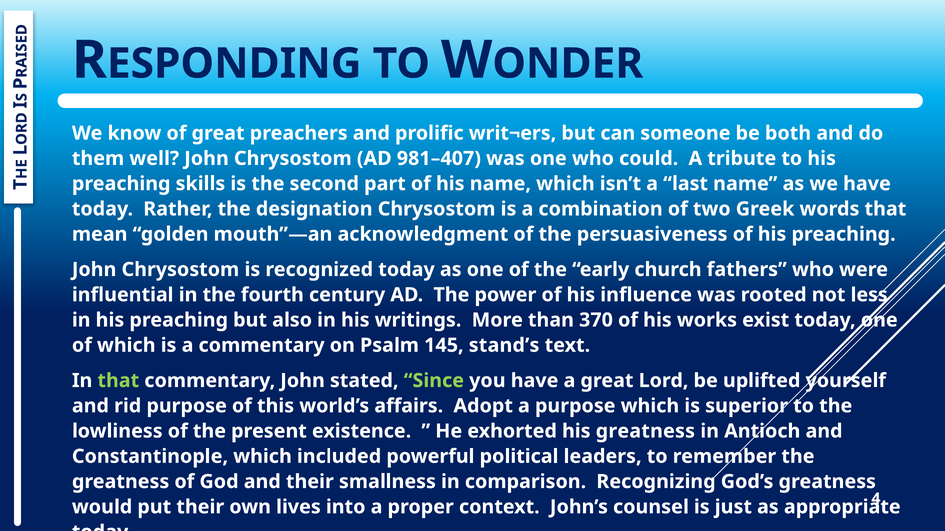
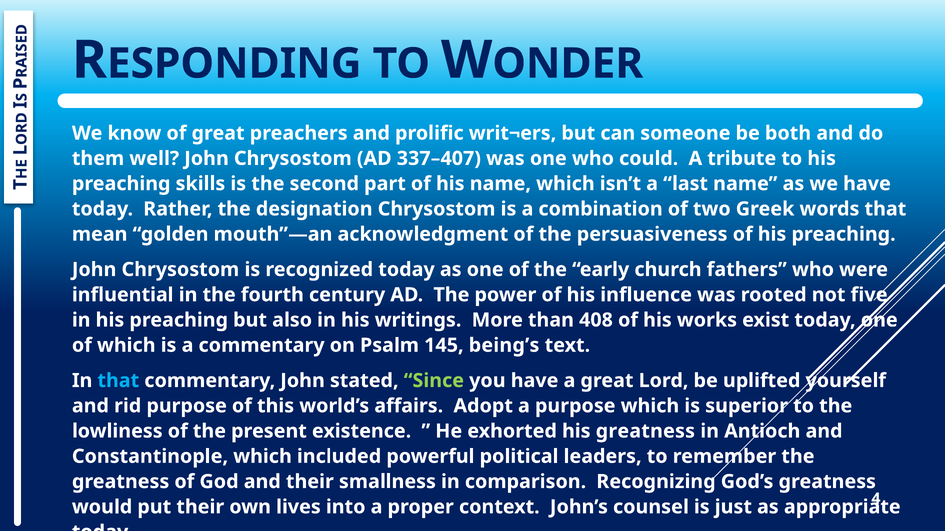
981–407: 981–407 -> 337–407 (439, 159)
less: less -> five (869, 295)
370: 370 -> 408 (596, 320)
stand’s: stand’s -> being’s (504, 346)
that colour: light green -> light blue (118, 381)
